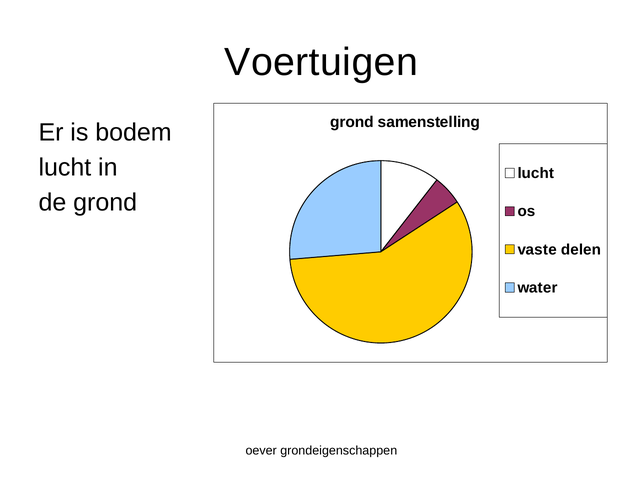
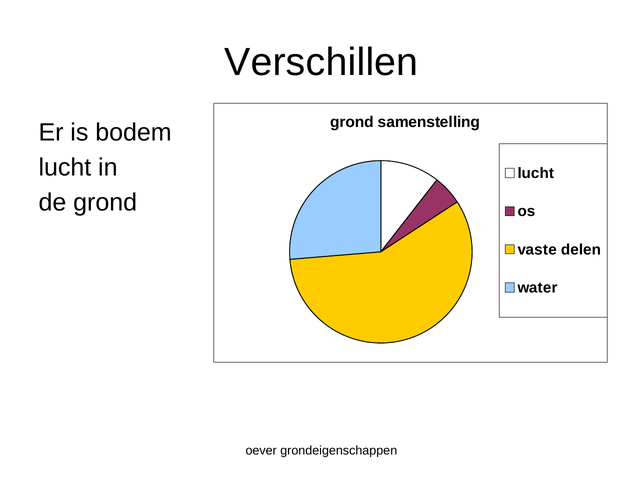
Voertuigen: Voertuigen -> Verschillen (321, 62)
